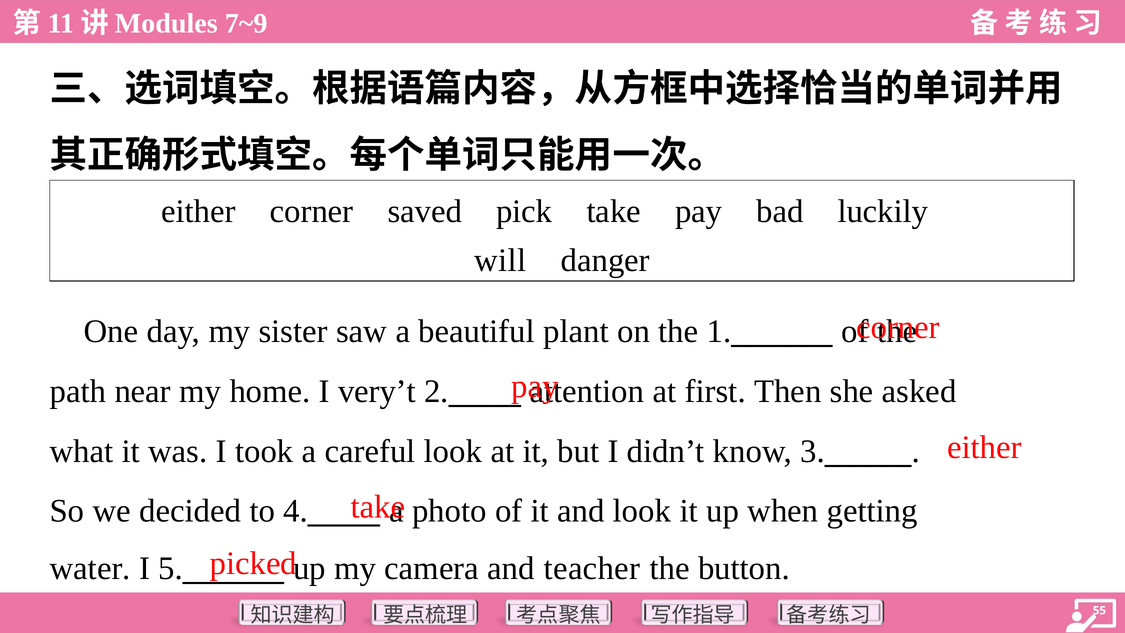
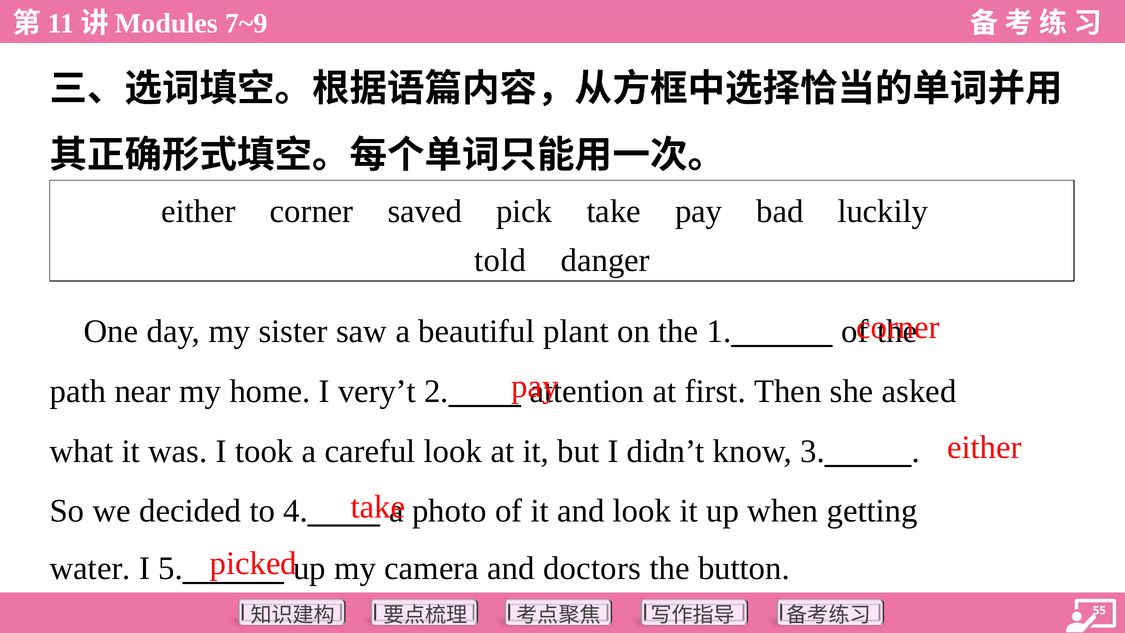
will: will -> told (500, 260)
teacher: teacher -> doctors (592, 568)
